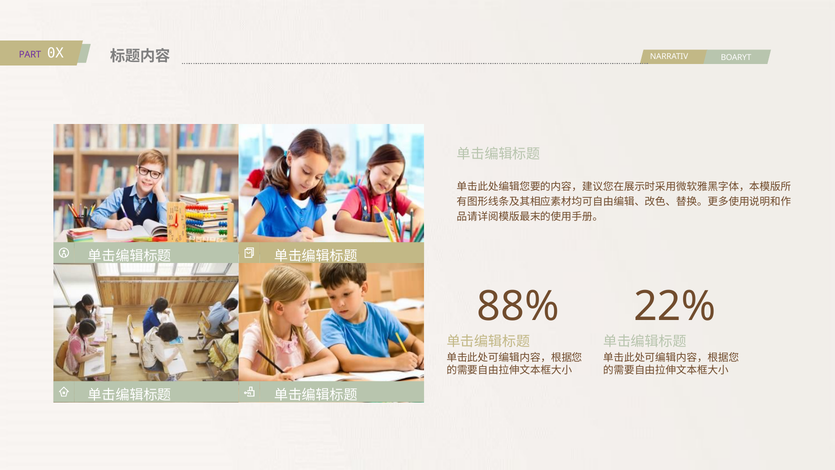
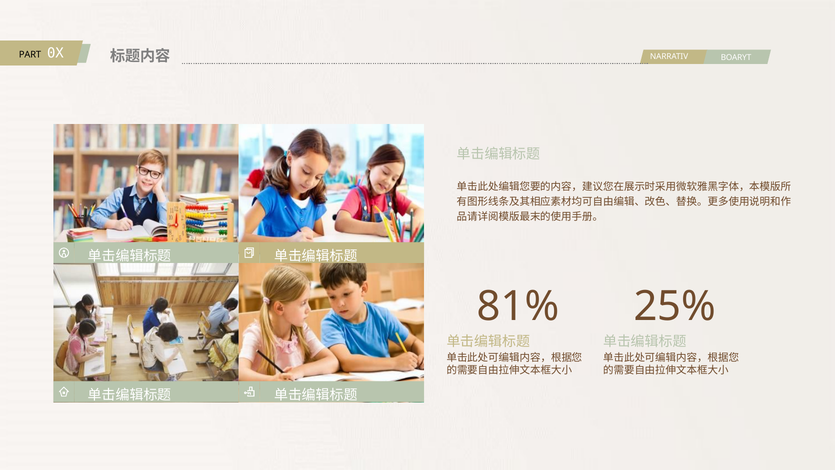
PART colour: purple -> black (30, 54)
88%: 88% -> 81% (518, 306)
22%: 22% -> 25% (675, 306)
